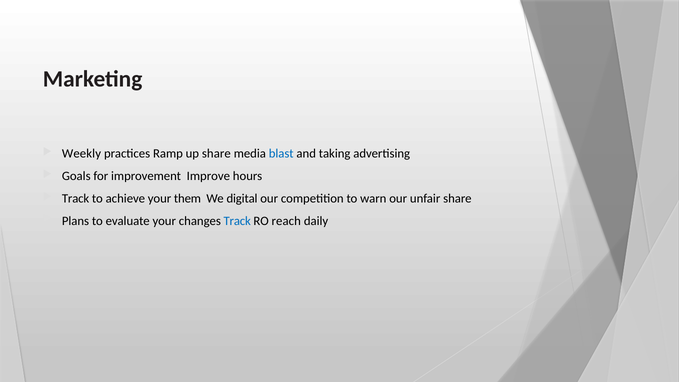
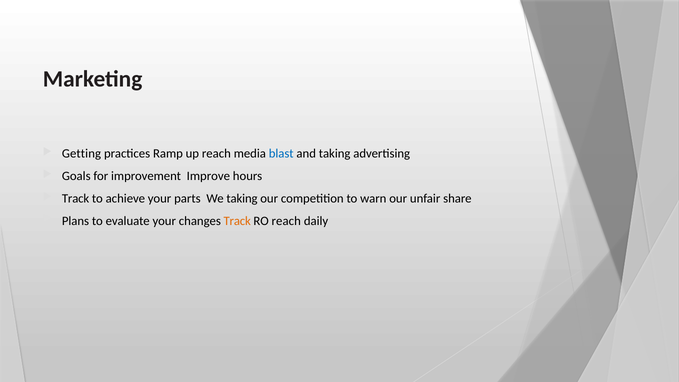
Weekly: Weekly -> Getting (81, 154)
up share: share -> reach (216, 154)
them: them -> parts (187, 198)
We digital: digital -> taking (242, 198)
Track colour: blue -> orange (237, 221)
